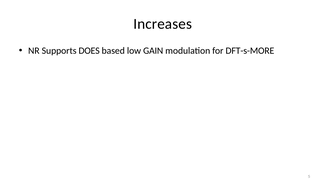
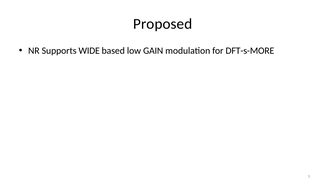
Increases: Increases -> Proposed (163, 24)
DOES: DOES -> WIDE (89, 51)
